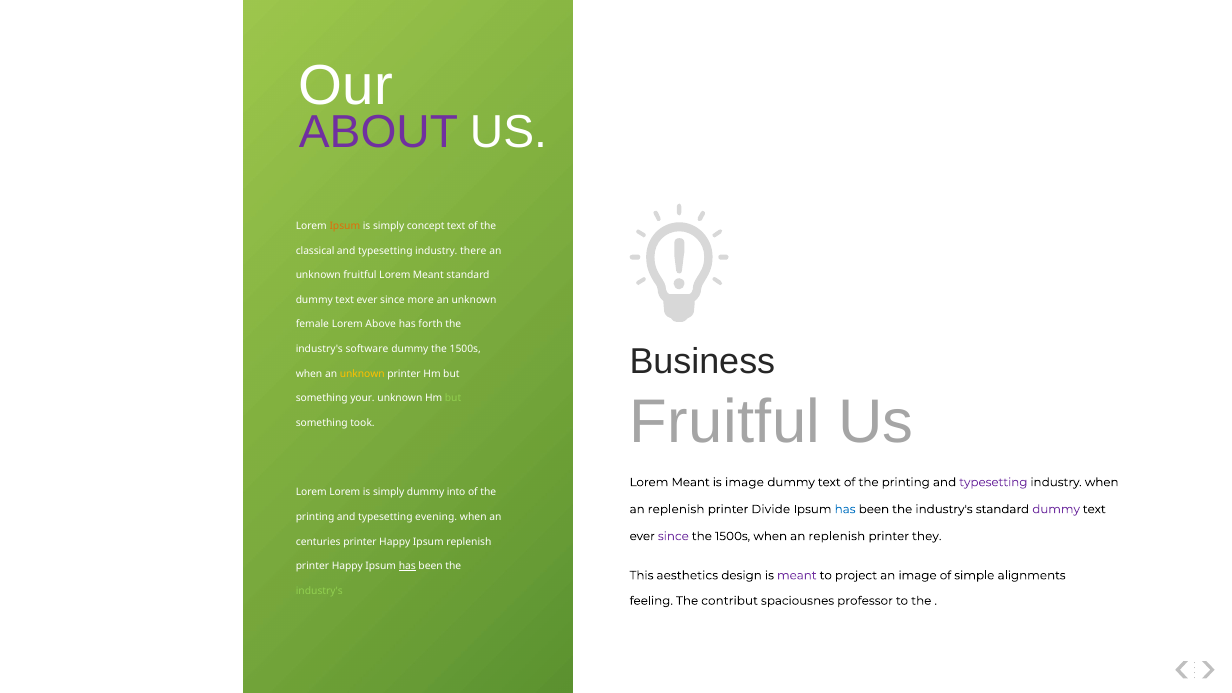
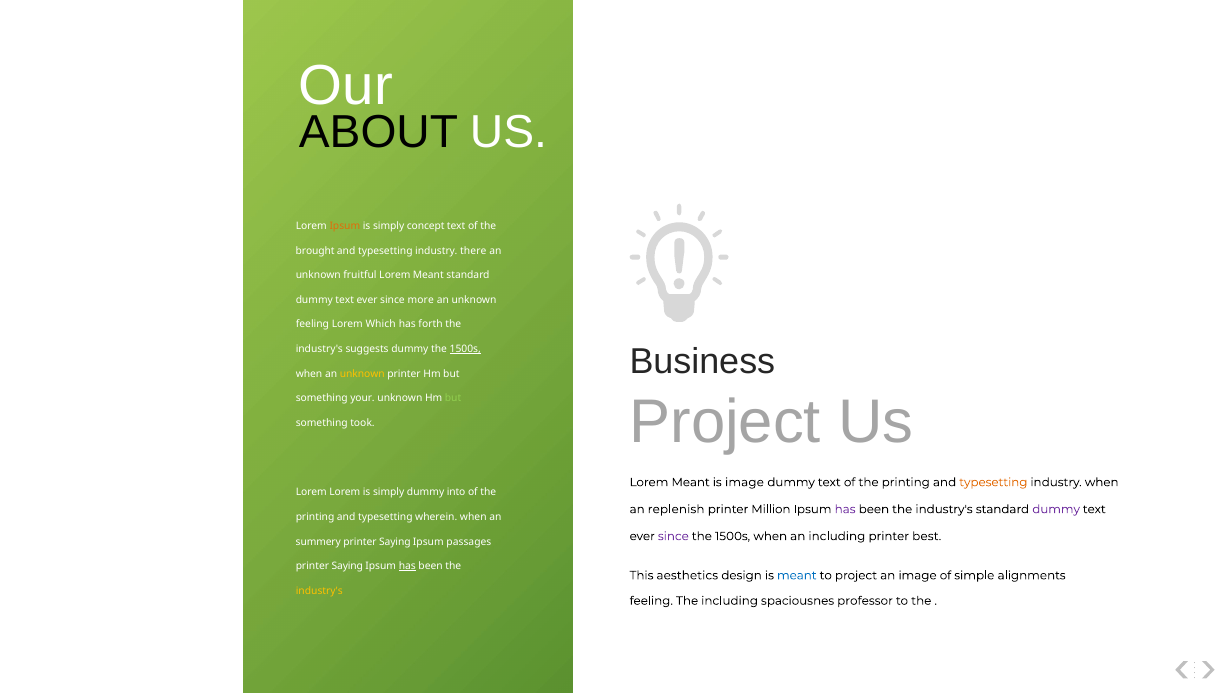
ABOUT colour: purple -> black (378, 132)
classical: classical -> brought (315, 251)
female: female -> feeling (312, 325)
Above: Above -> Which (381, 325)
software: software -> suggests (367, 349)
1500s underline: none -> present (465, 349)
Fruitful: Fruitful -> Project (725, 422)
typesetting colour: purple -> orange (993, 482)
Divide: Divide -> Million (771, 509)
has colour: blue -> purple (845, 509)
evening: evening -> wherein (436, 517)
1500s when an replenish: replenish -> including (837, 536)
they: they -> best (927, 536)
centuries: centuries -> summery (318, 542)
Happy: Happy -> Saying (395, 542)
Ipsum replenish: replenish -> passages (469, 542)
Happy: Happy -> Saying (347, 566)
meant colour: purple -> blue (797, 575)
industry's colour: light green -> yellow (319, 591)
The contribut: contribut -> including (730, 601)
